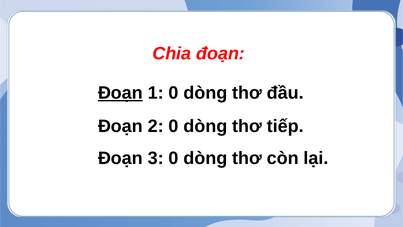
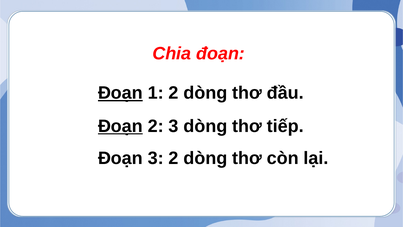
1 0: 0 -> 2 (174, 93)
Đoạn underline: none -> present (120, 126)
2 0: 0 -> 3 (174, 126)
3 0: 0 -> 2 (174, 158)
